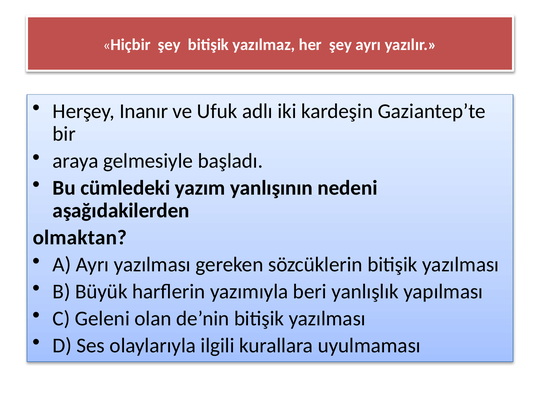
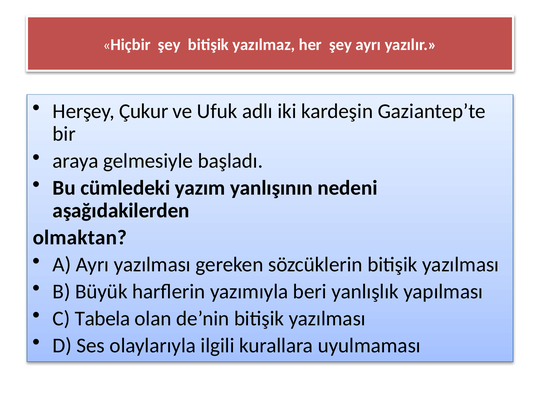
Inanır: Inanır -> Çukur (144, 111)
Geleni: Geleni -> Tabela (102, 319)
